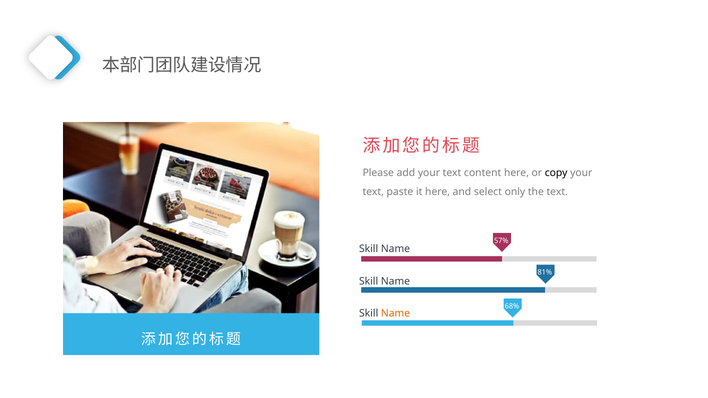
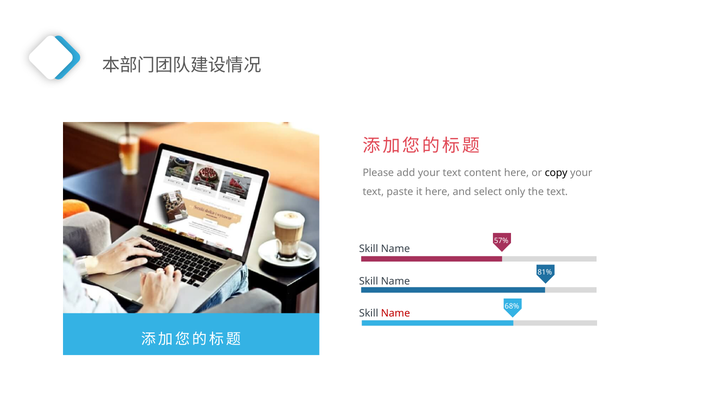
Name colour: orange -> red (396, 313)
